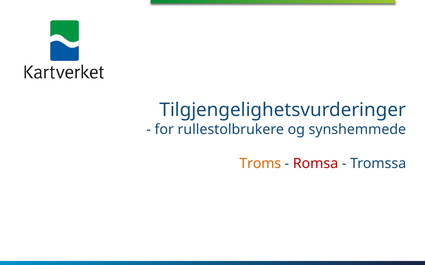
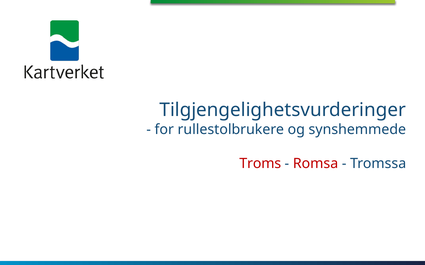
Troms colour: orange -> red (260, 164)
